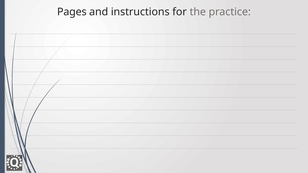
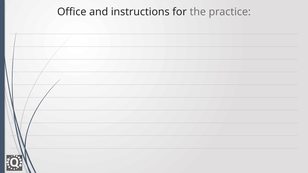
Pages: Pages -> Office (72, 12)
